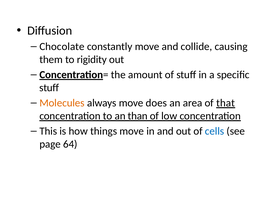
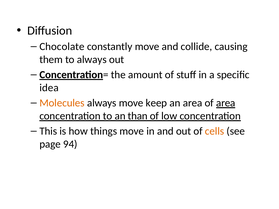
to rigidity: rigidity -> always (92, 60)
stuff: stuff -> idea (49, 88)
does: does -> keep (156, 103)
of that: that -> area (226, 103)
cells colour: blue -> orange (215, 131)
64: 64 -> 94 (70, 144)
